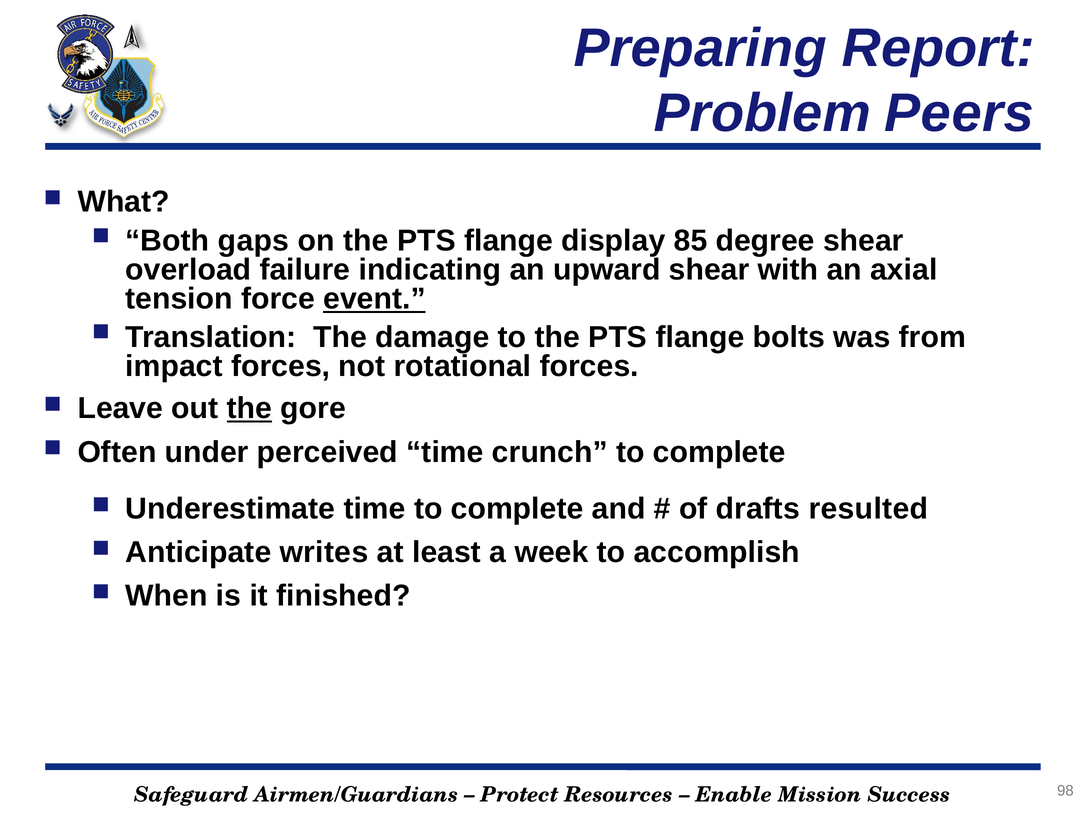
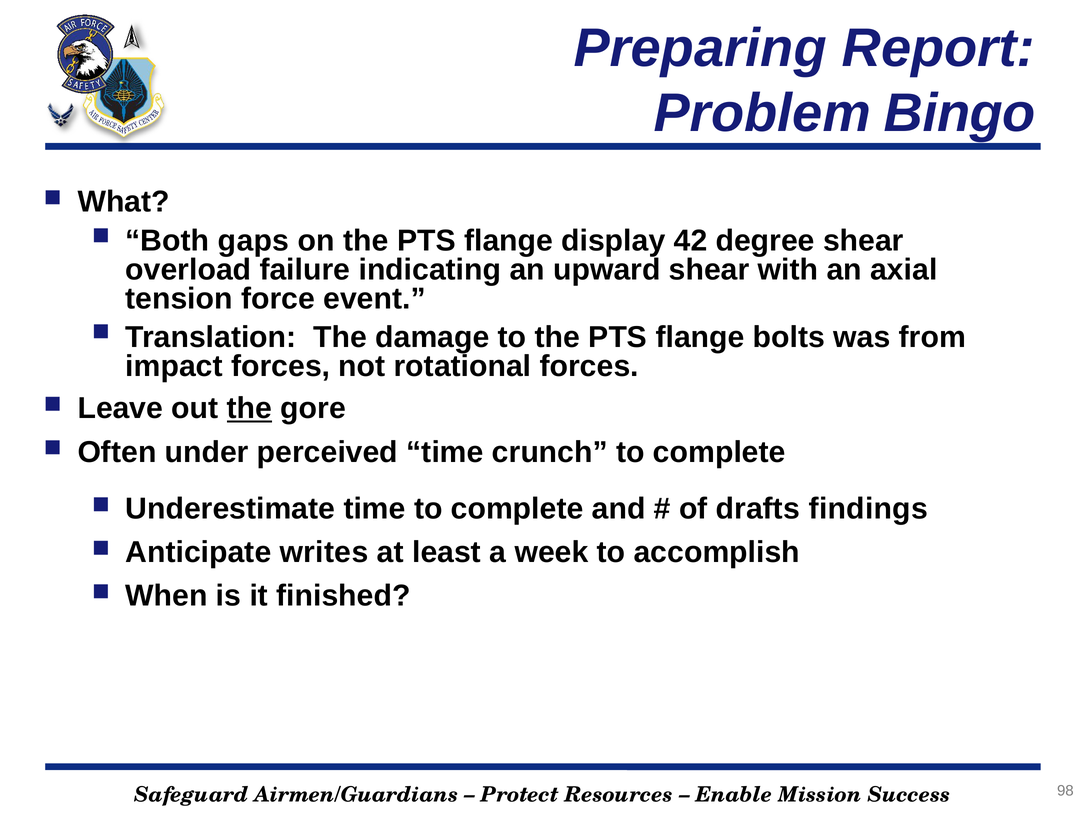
Peers: Peers -> Bingo (960, 113)
85: 85 -> 42 (691, 241)
event underline: present -> none (374, 299)
resulted: resulted -> findings (868, 508)
